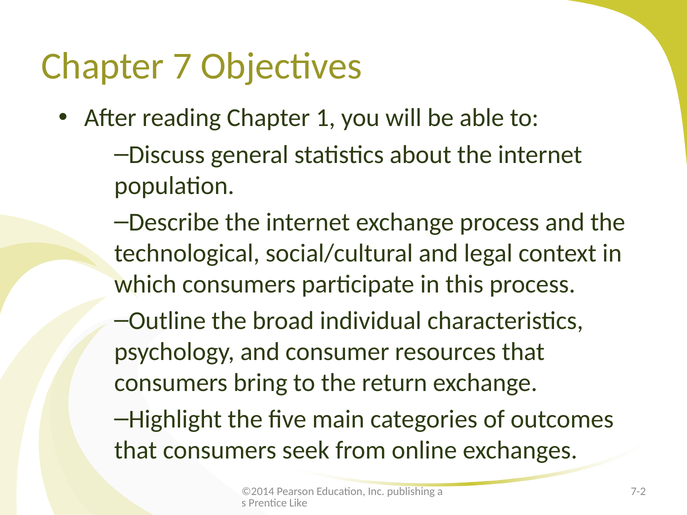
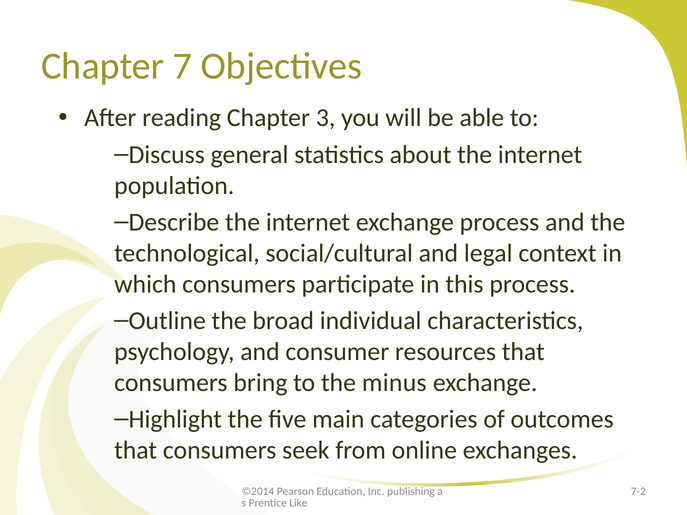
1: 1 -> 3 (326, 118)
return: return -> minus (394, 383)
